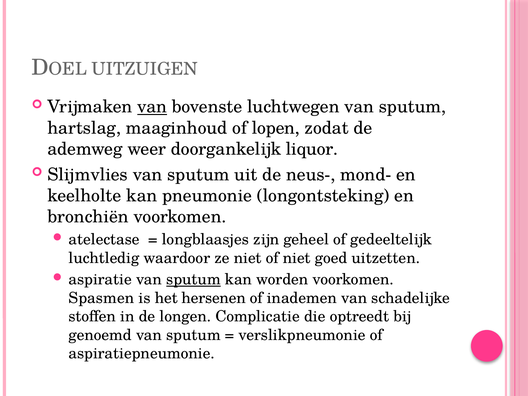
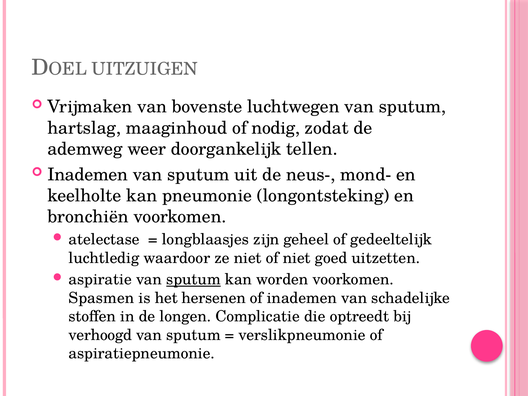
van underline: present -> none (152, 107)
lopen: lopen -> nodig (276, 128)
liquor: liquor -> tellen (312, 149)
Slijmvlies: Slijmvlies -> Inademen (88, 175)
genoemd: genoemd -> verhoogd (100, 335)
